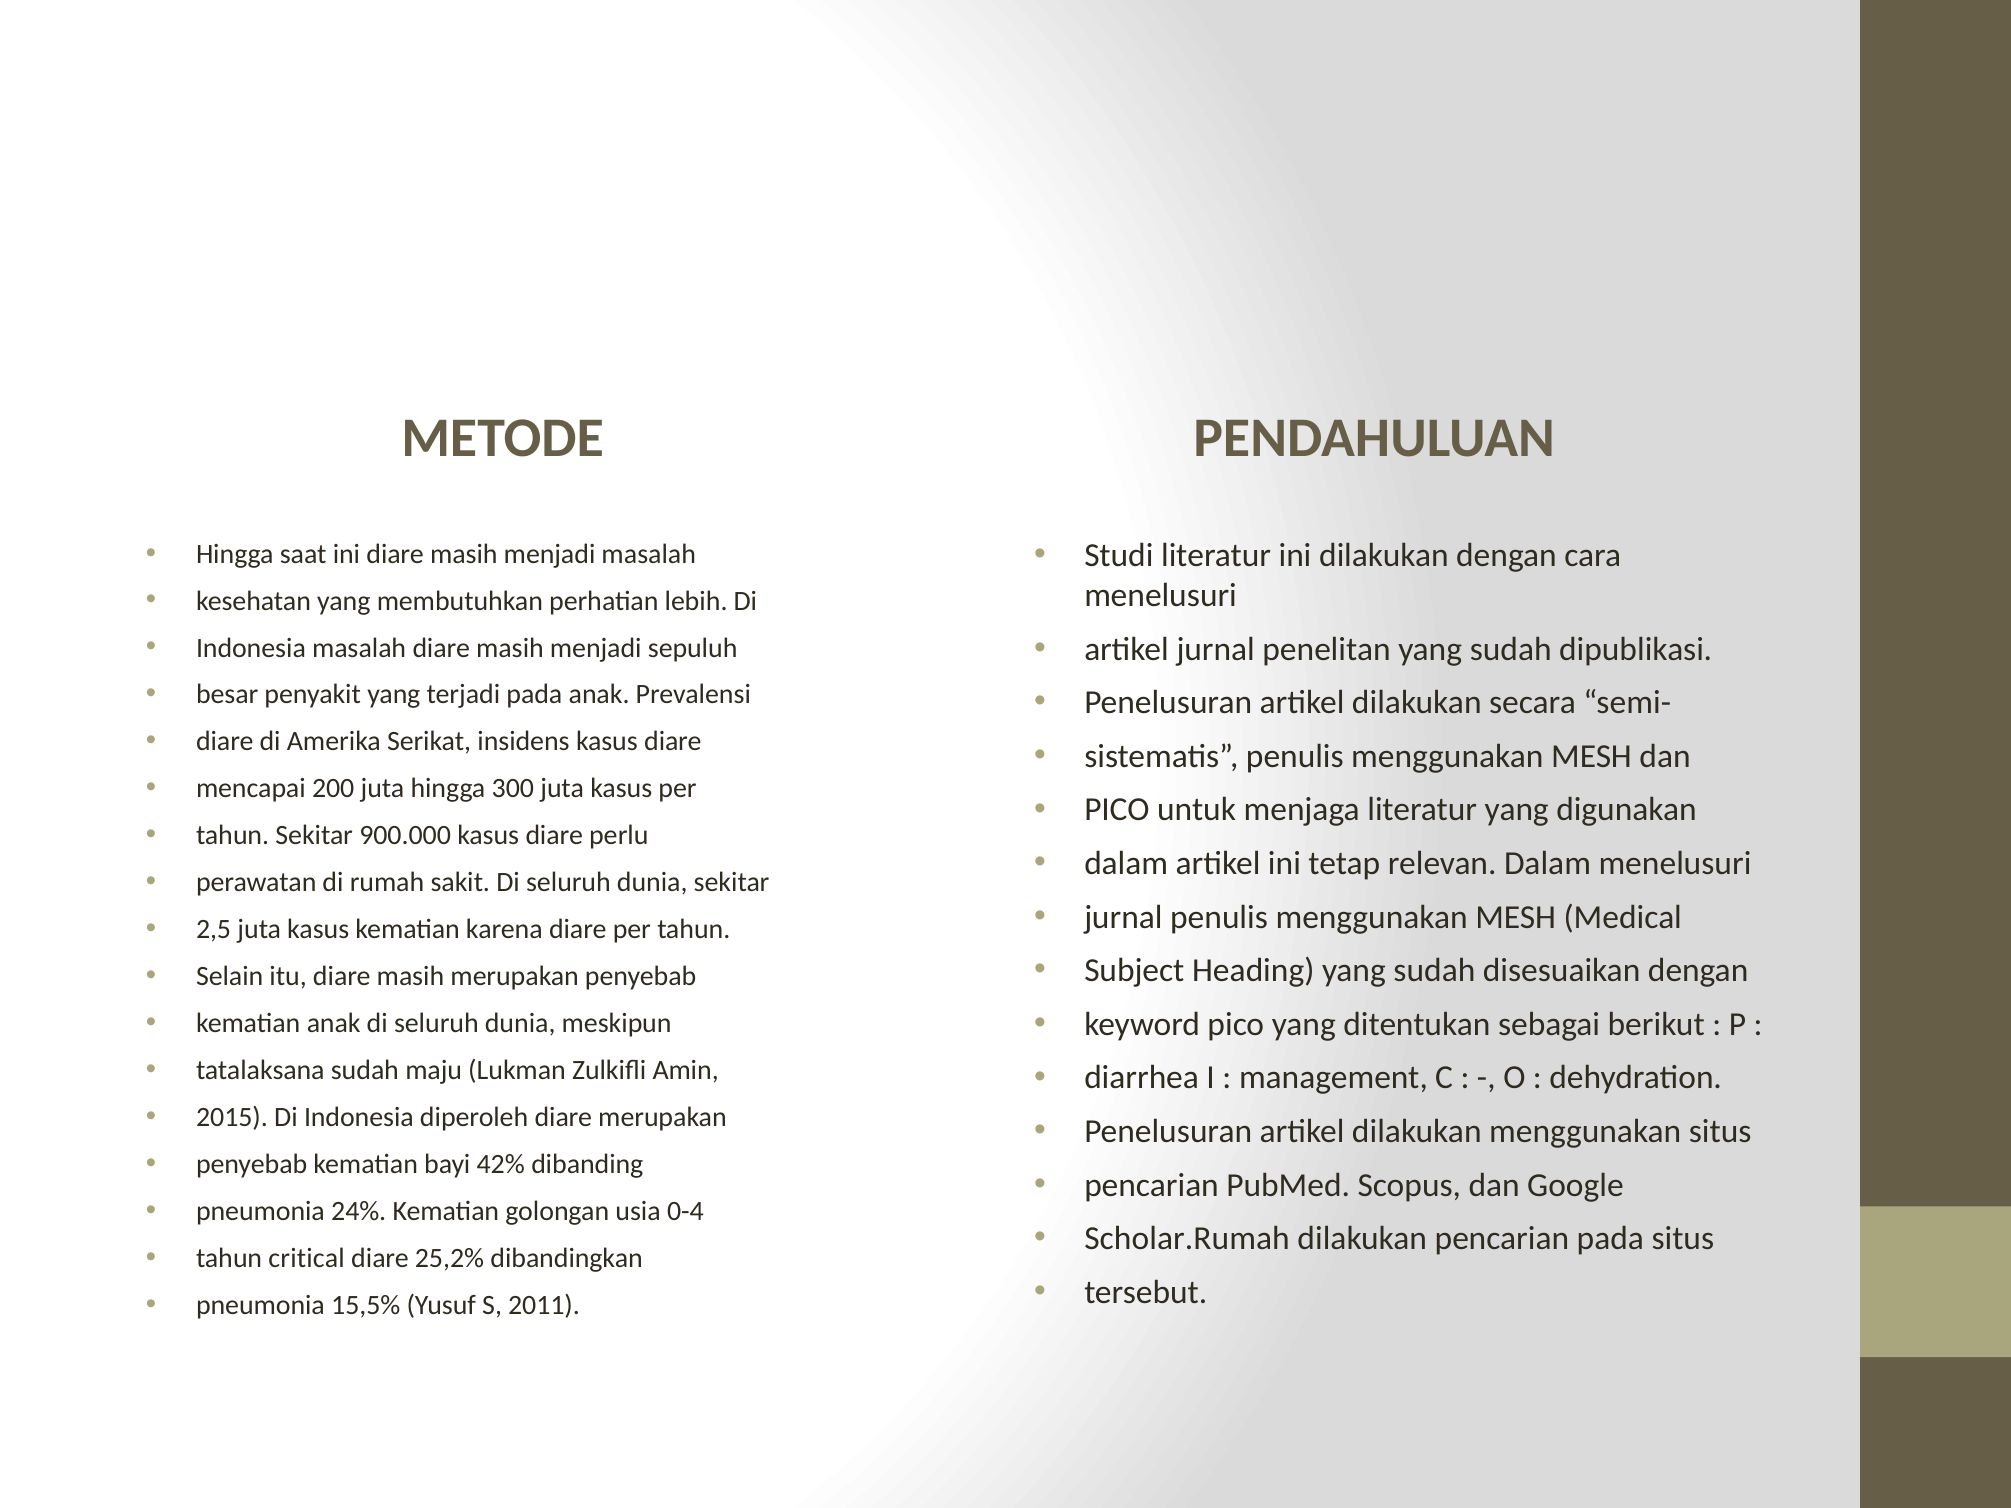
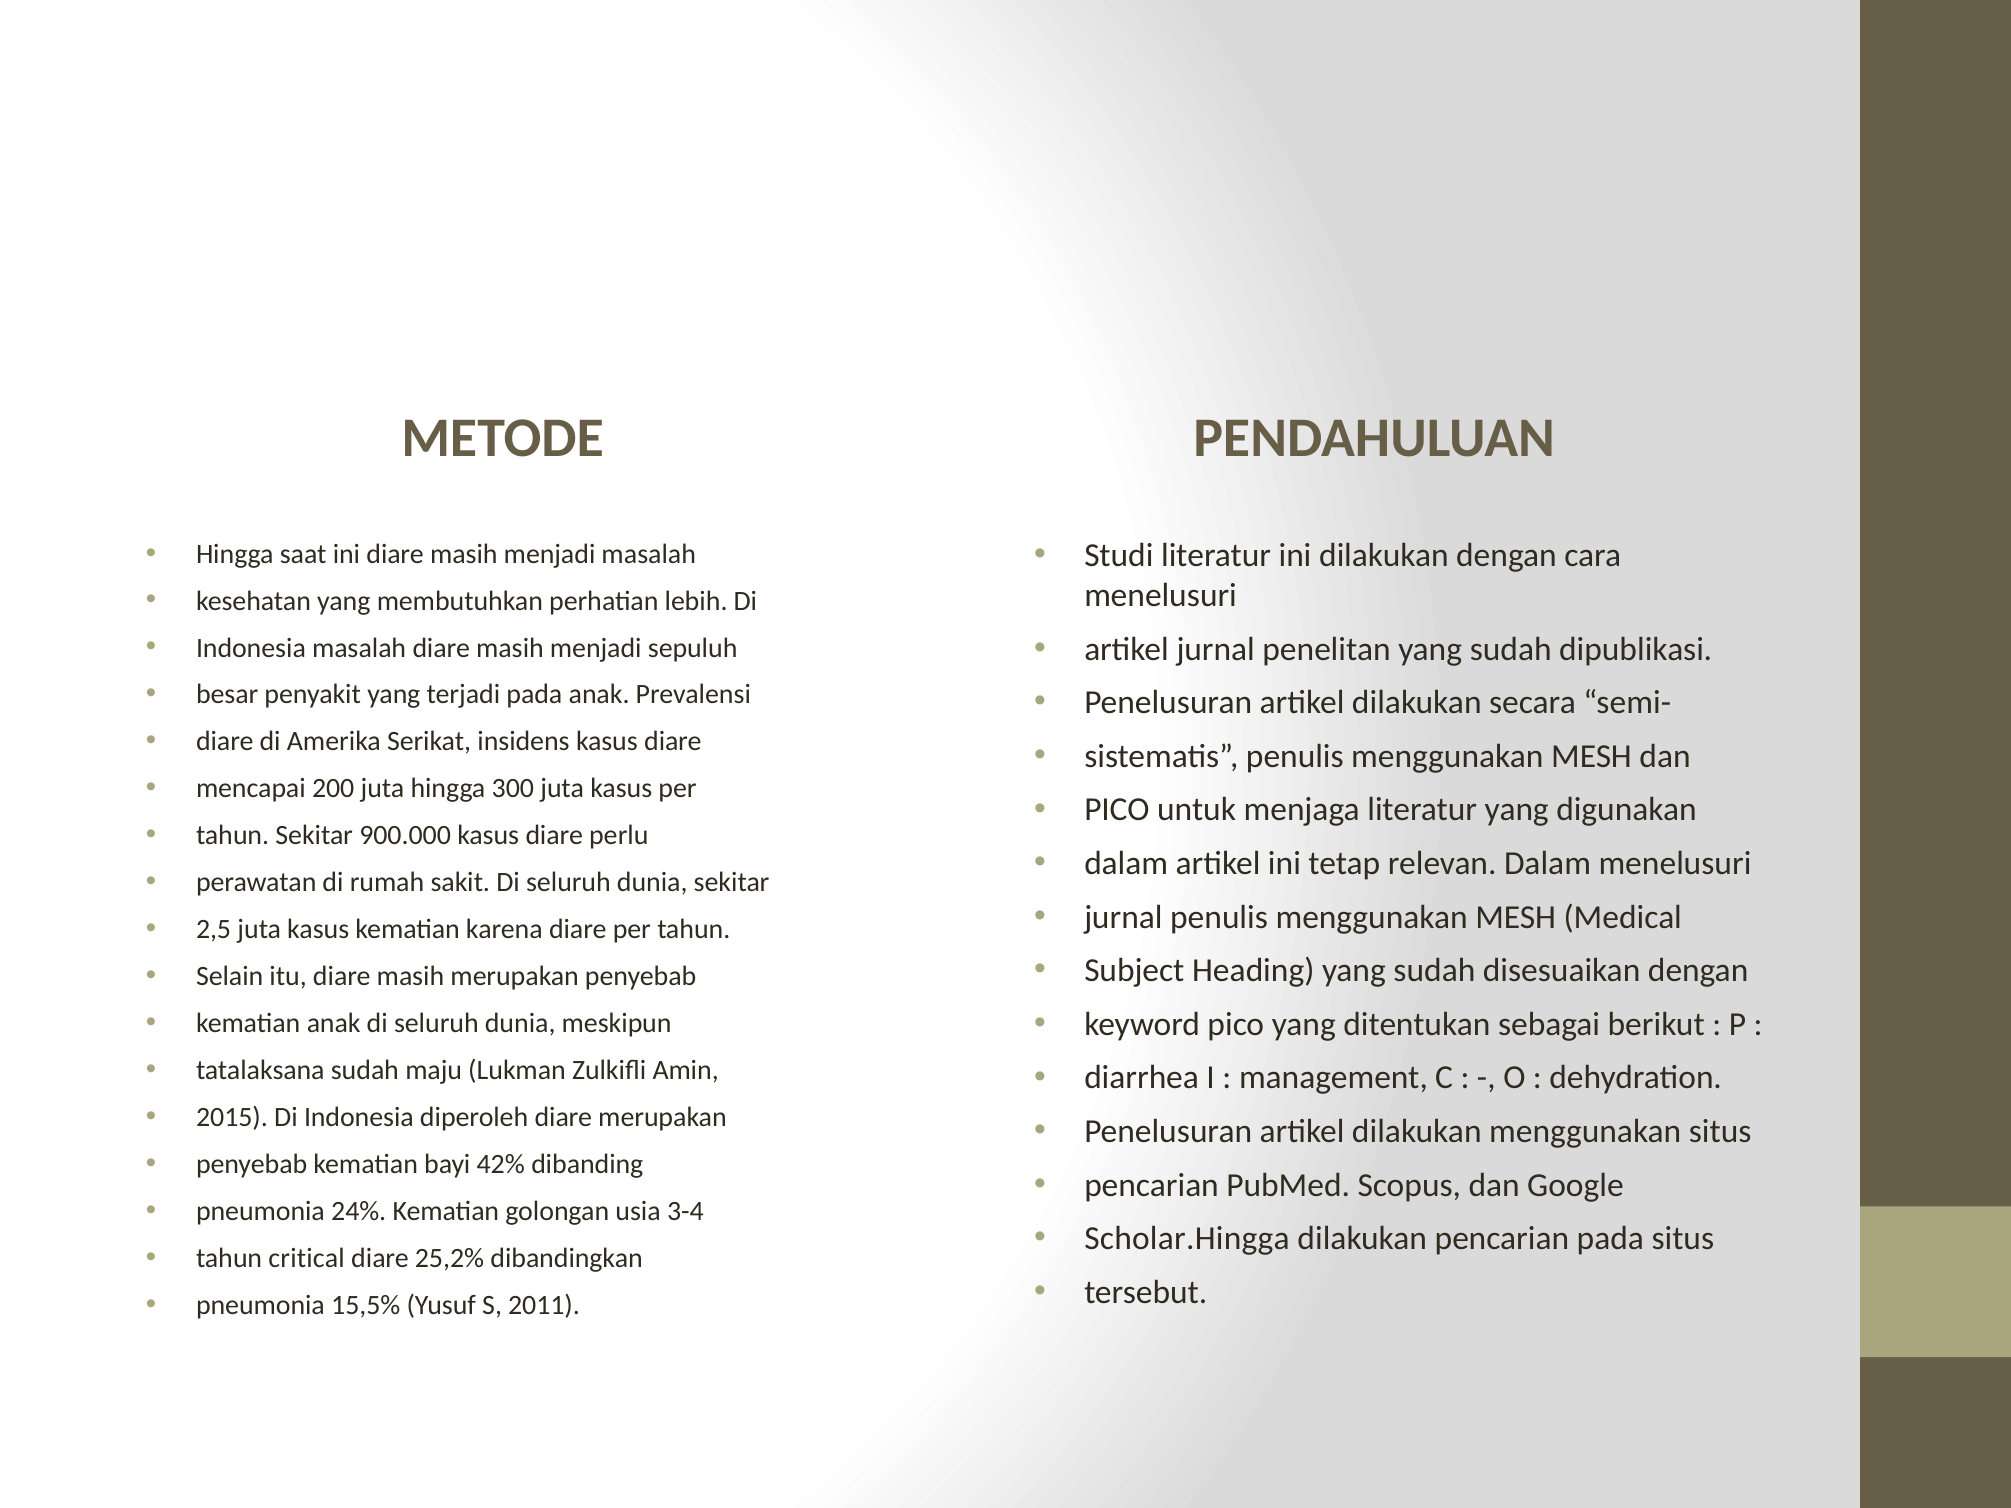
0-4: 0-4 -> 3-4 (685, 1211)
Scholar.Rumah: Scholar.Rumah -> Scholar.Hingga (1187, 1239)
